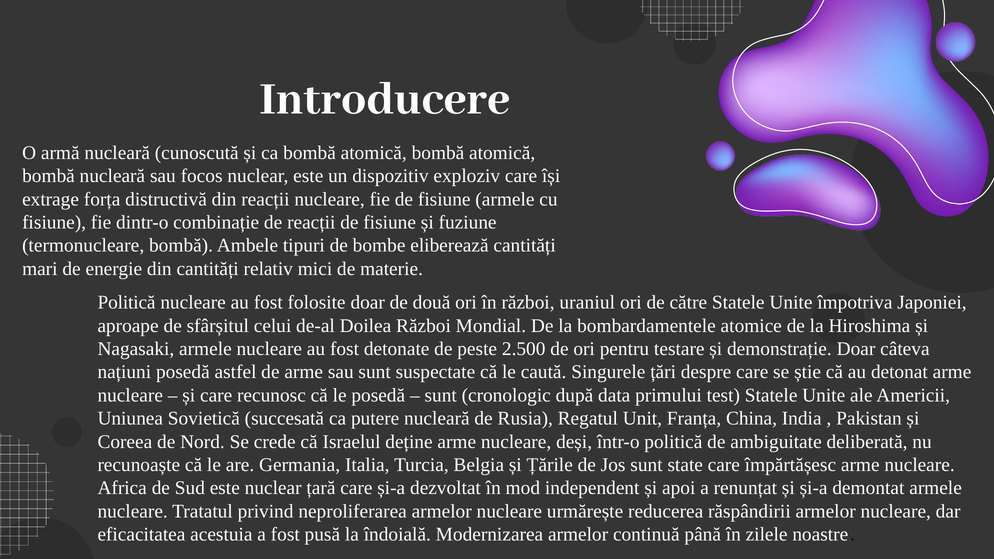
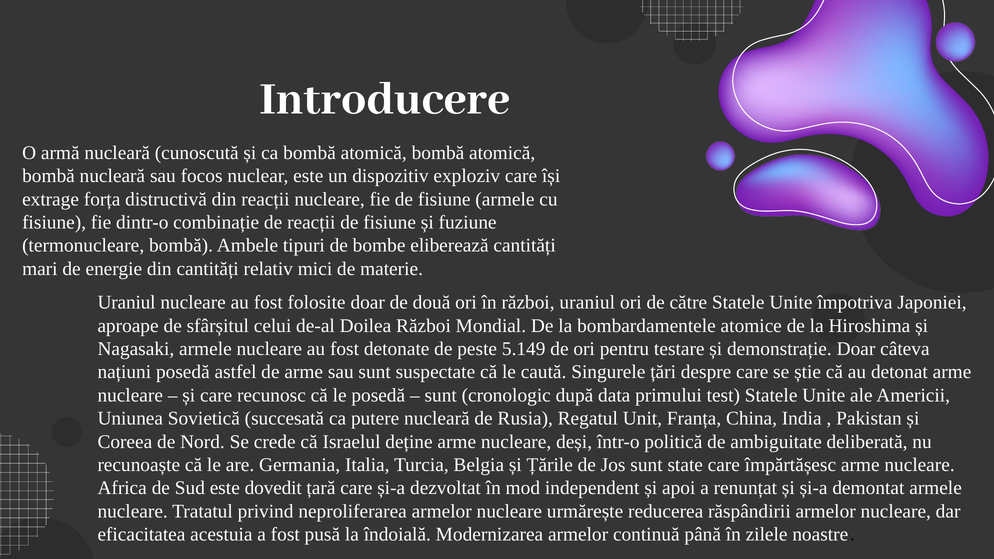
Politică: Politică -> Uraniul (127, 303)
2.500: 2.500 -> 5.149 (524, 349)
este nuclear: nuclear -> dovedit (273, 488)
